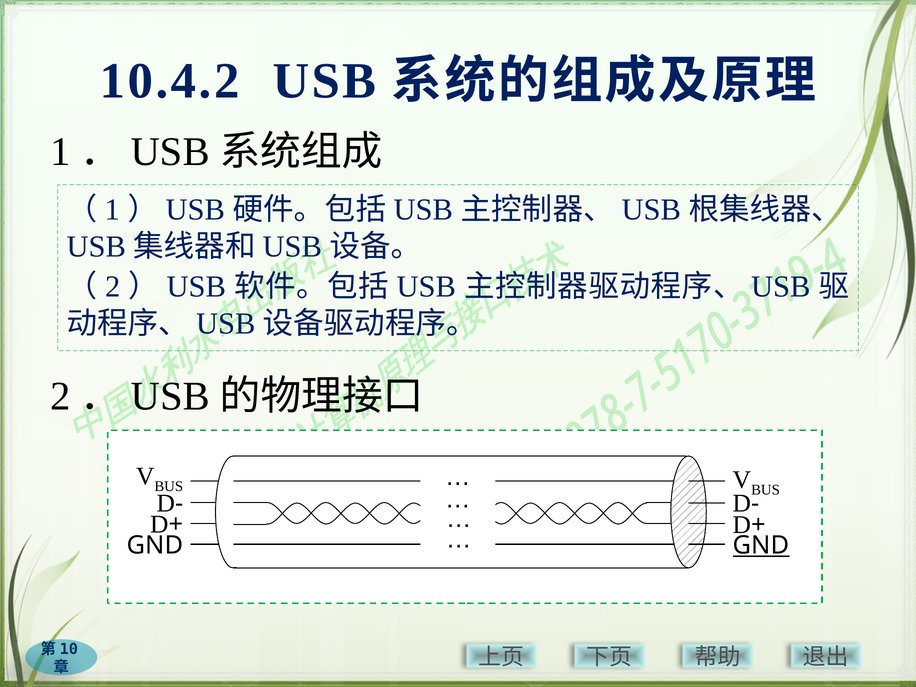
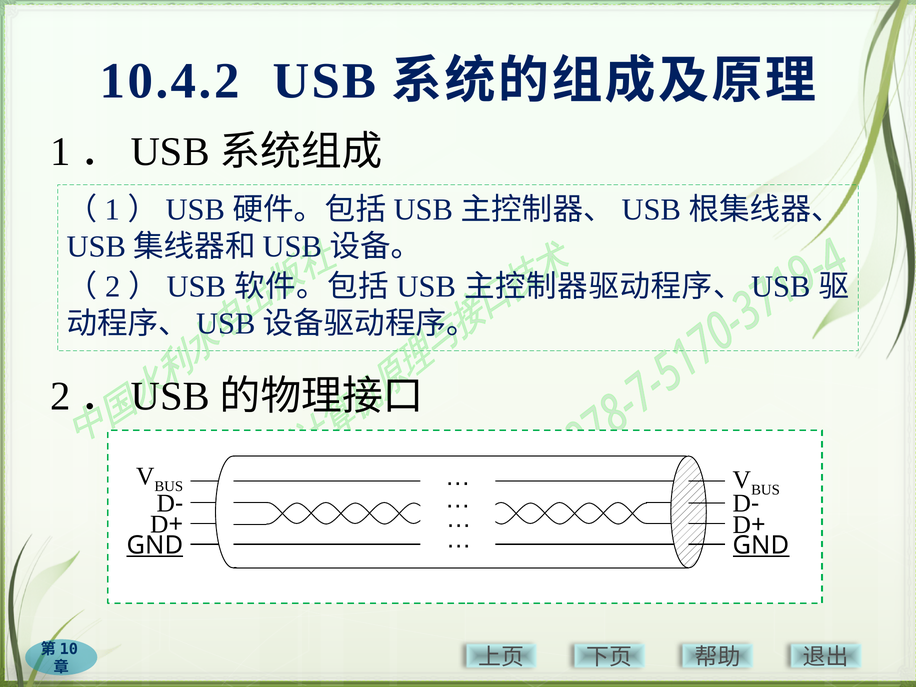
GND underline: none -> present (155, 545)
